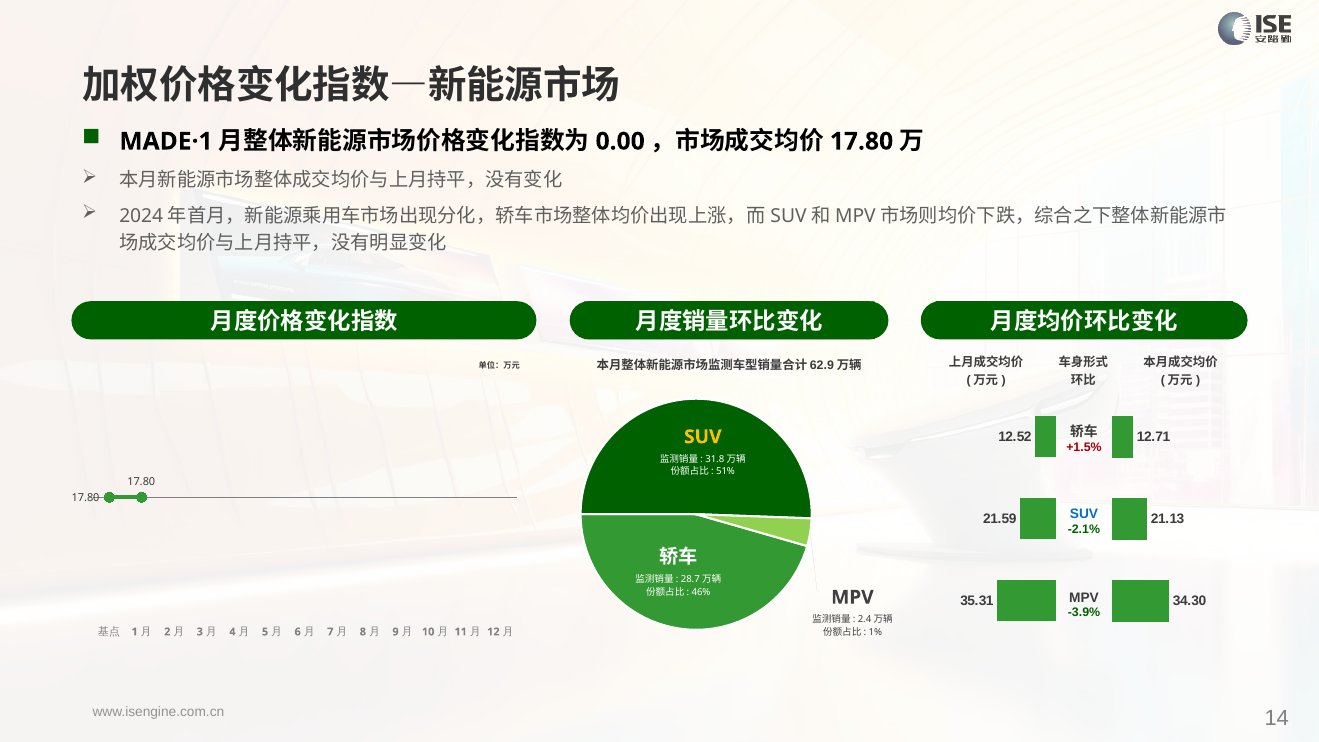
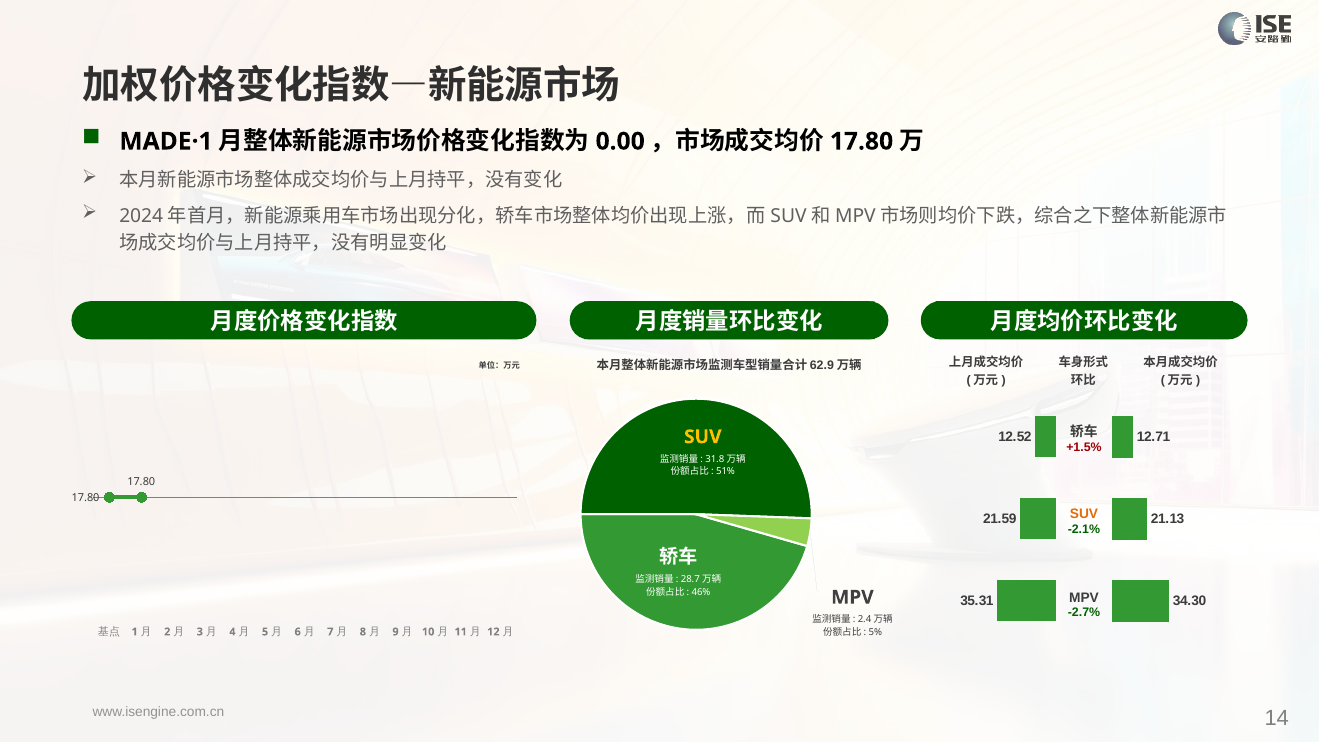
SUV colour: blue -> orange (1084, 514)
-3.9%: -3.9% -> -2.7% (1084, 612)
1%: 1% -> 5% (875, 632)
